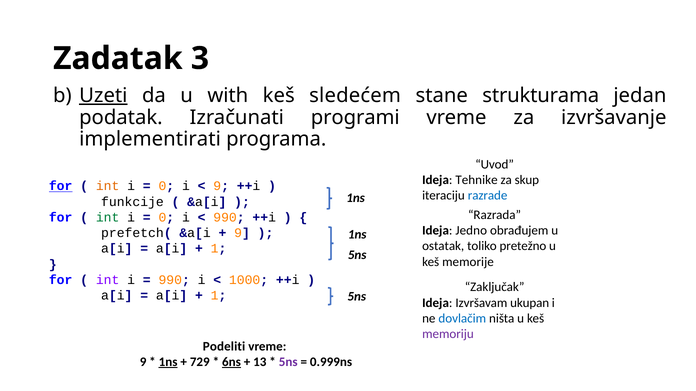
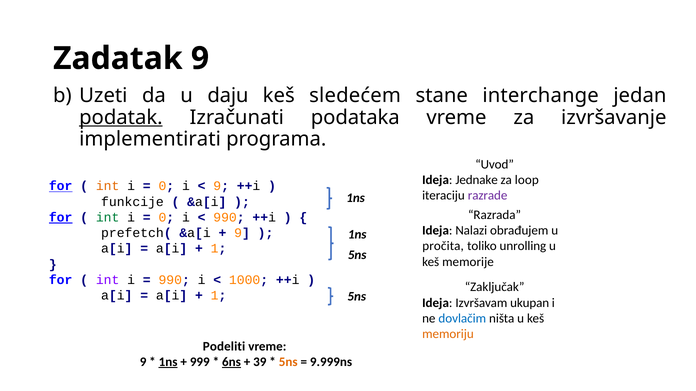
Zadatak 3: 3 -> 9 (200, 58)
Uzeti underline: present -> none (103, 96)
with: with -> daju (228, 96)
strukturama: strukturama -> interchange (541, 96)
podatak underline: none -> present (121, 118)
programi: programi -> podataka (355, 118)
Tehnike: Tehnike -> Jednake (477, 180)
skup: skup -> loop (527, 180)
razrade colour: blue -> purple (488, 196)
for underline: none -> present (61, 218)
Jedno: Jedno -> Nalazi (471, 231)
ostatak: ostatak -> pročita (443, 246)
pretežno: pretežno -> unrolling (523, 246)
memoriju colour: purple -> orange (448, 334)
729: 729 -> 999 (200, 362)
13: 13 -> 39 (260, 362)
5ns colour: purple -> orange (288, 362)
0.999ns: 0.999ns -> 9.999ns (331, 362)
